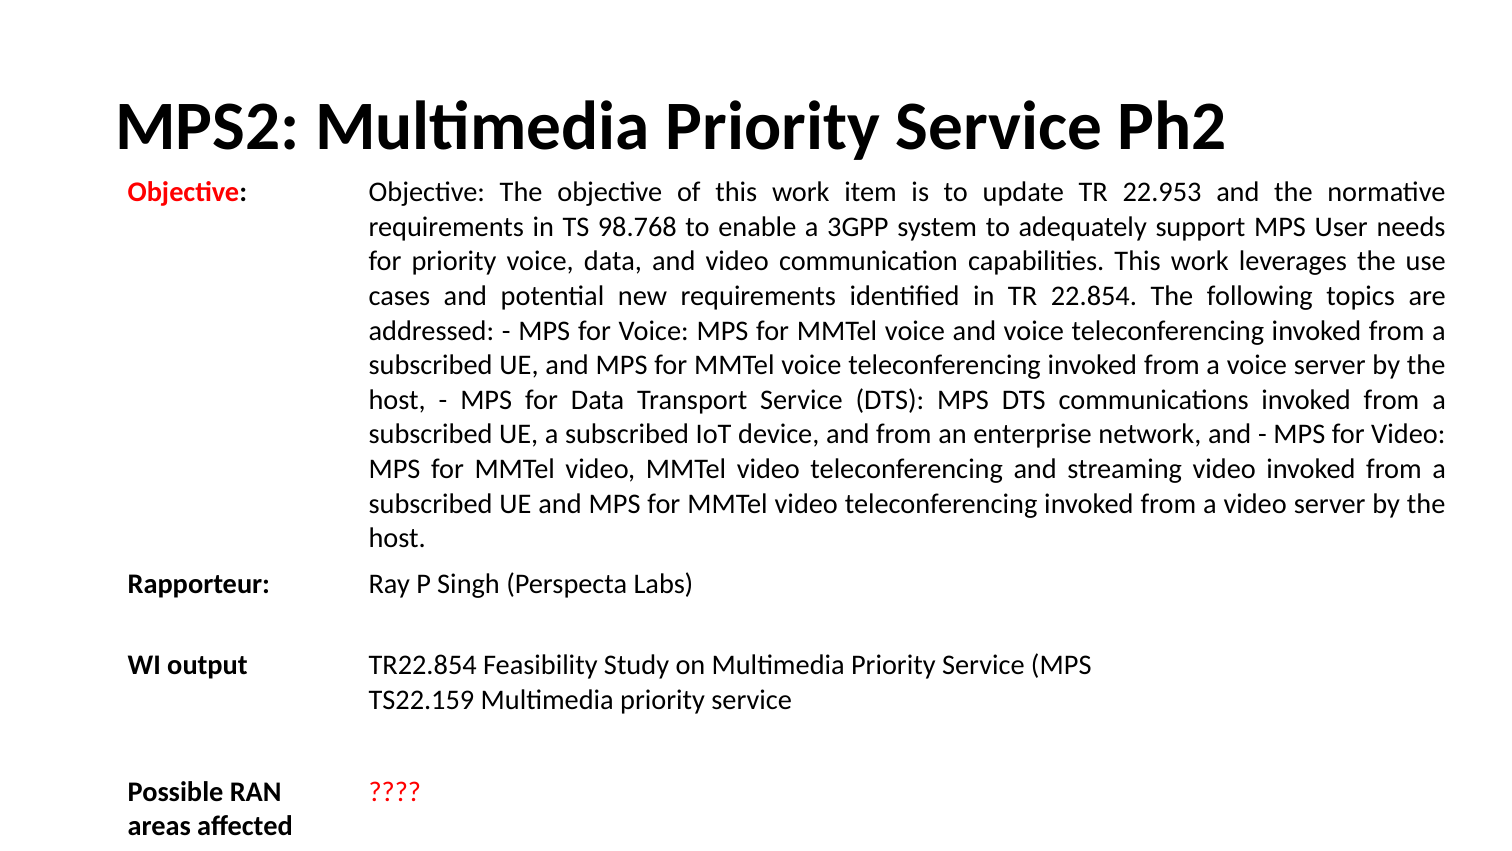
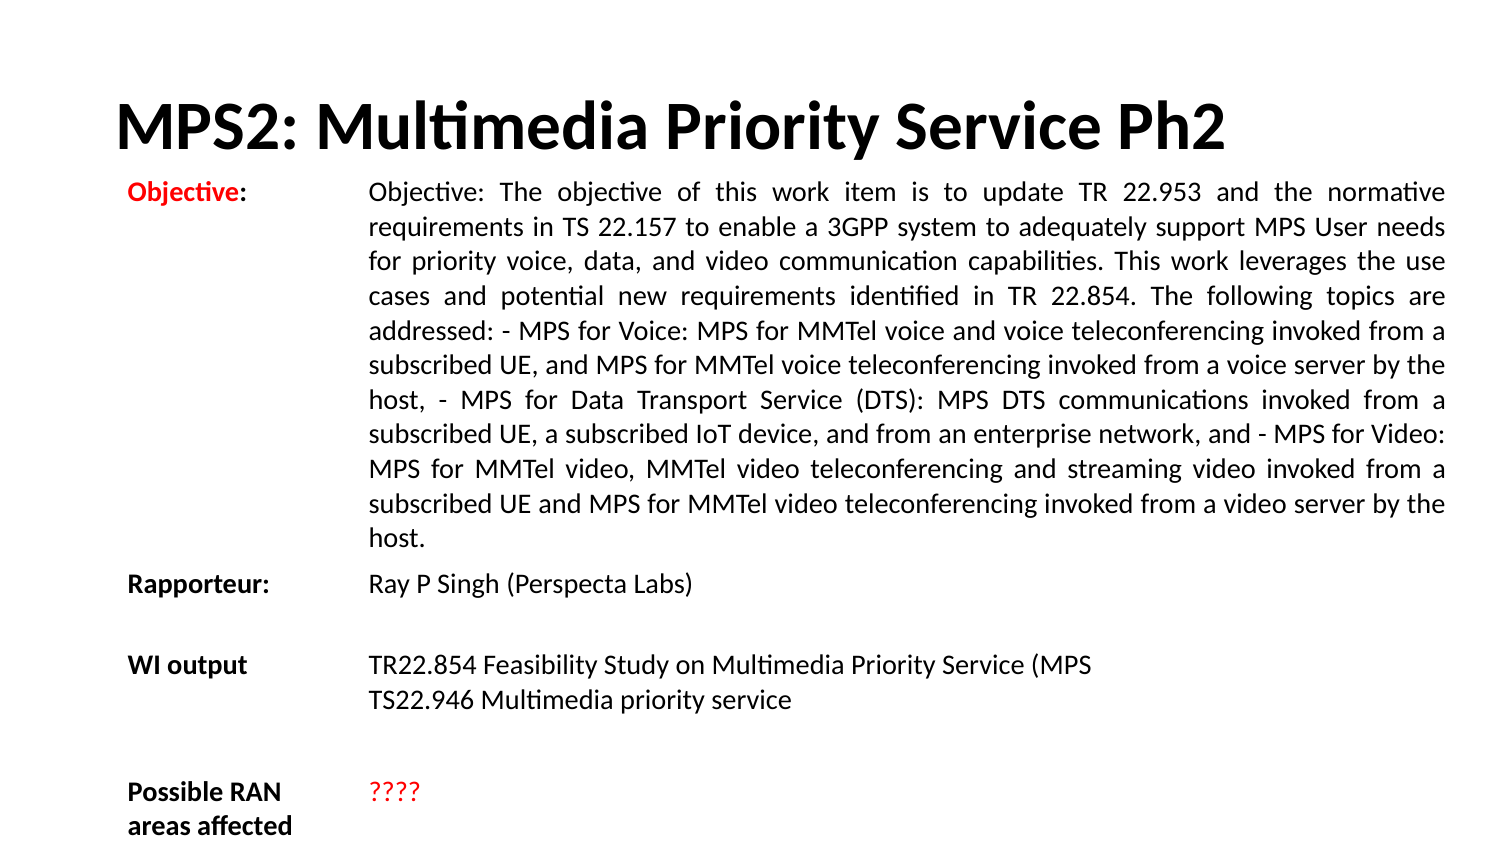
98.768: 98.768 -> 22.157 (637, 227)
TS22.159: TS22.159 -> TS22.946 (421, 699)
